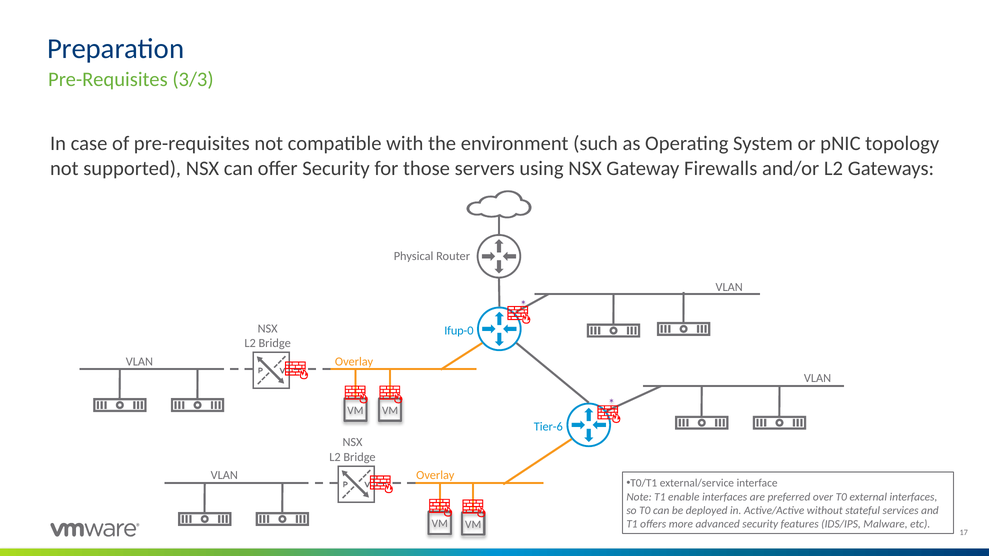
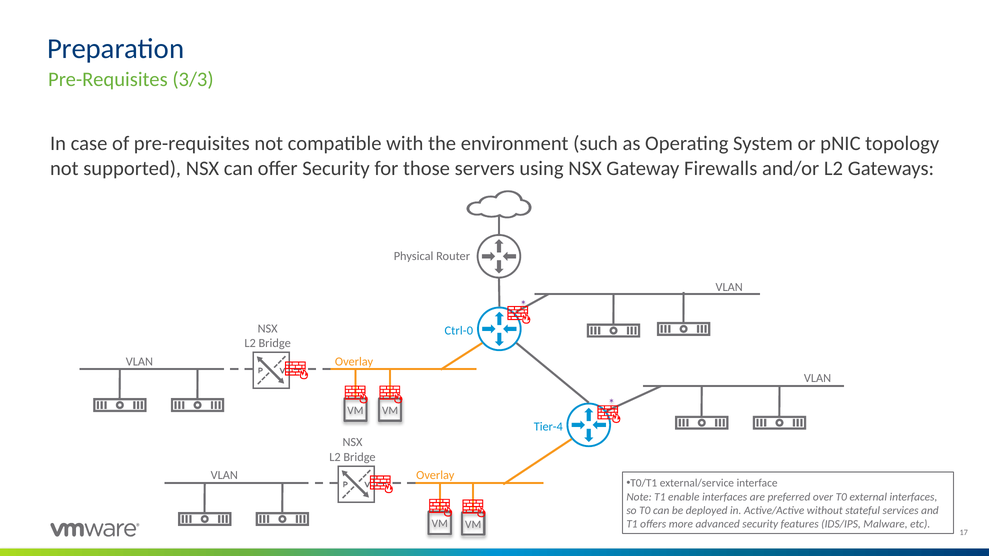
Ifup-0: Ifup-0 -> Ctrl-0 (459, 331)
Tier-6: Tier-6 -> Tier-4 (548, 427)
